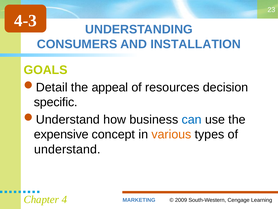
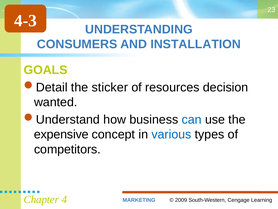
appeal: appeal -> sticker (110, 87)
specific: specific -> wanted (56, 102)
various colour: orange -> blue (171, 134)
understand: understand -> competitors (67, 149)
